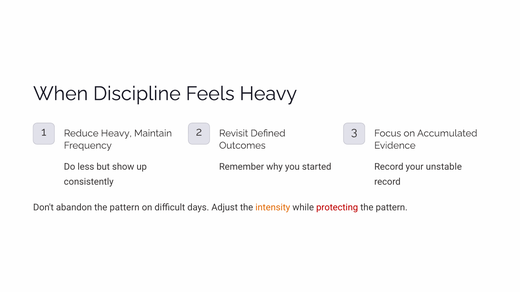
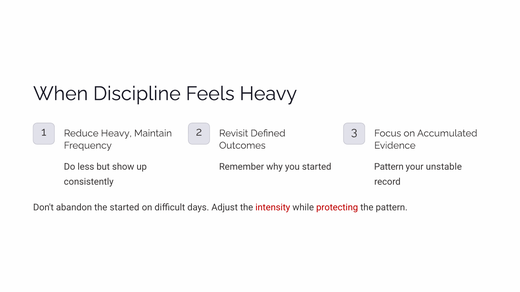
Record: Record -> Pattern (389, 167)
abandon the pattern: pattern -> started (125, 208)
intensity colour: orange -> red (273, 208)
